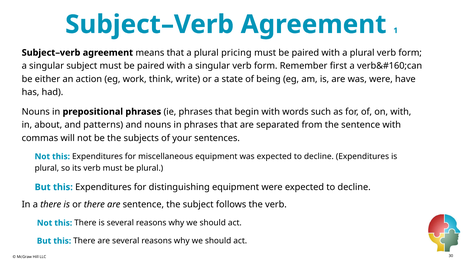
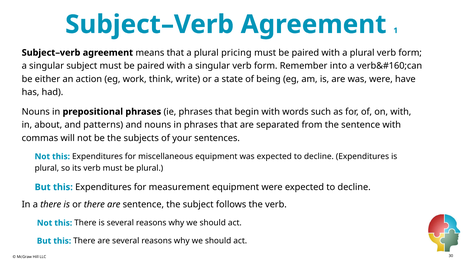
first: first -> into (338, 66)
distinguishing: distinguishing -> measurement (179, 187)
